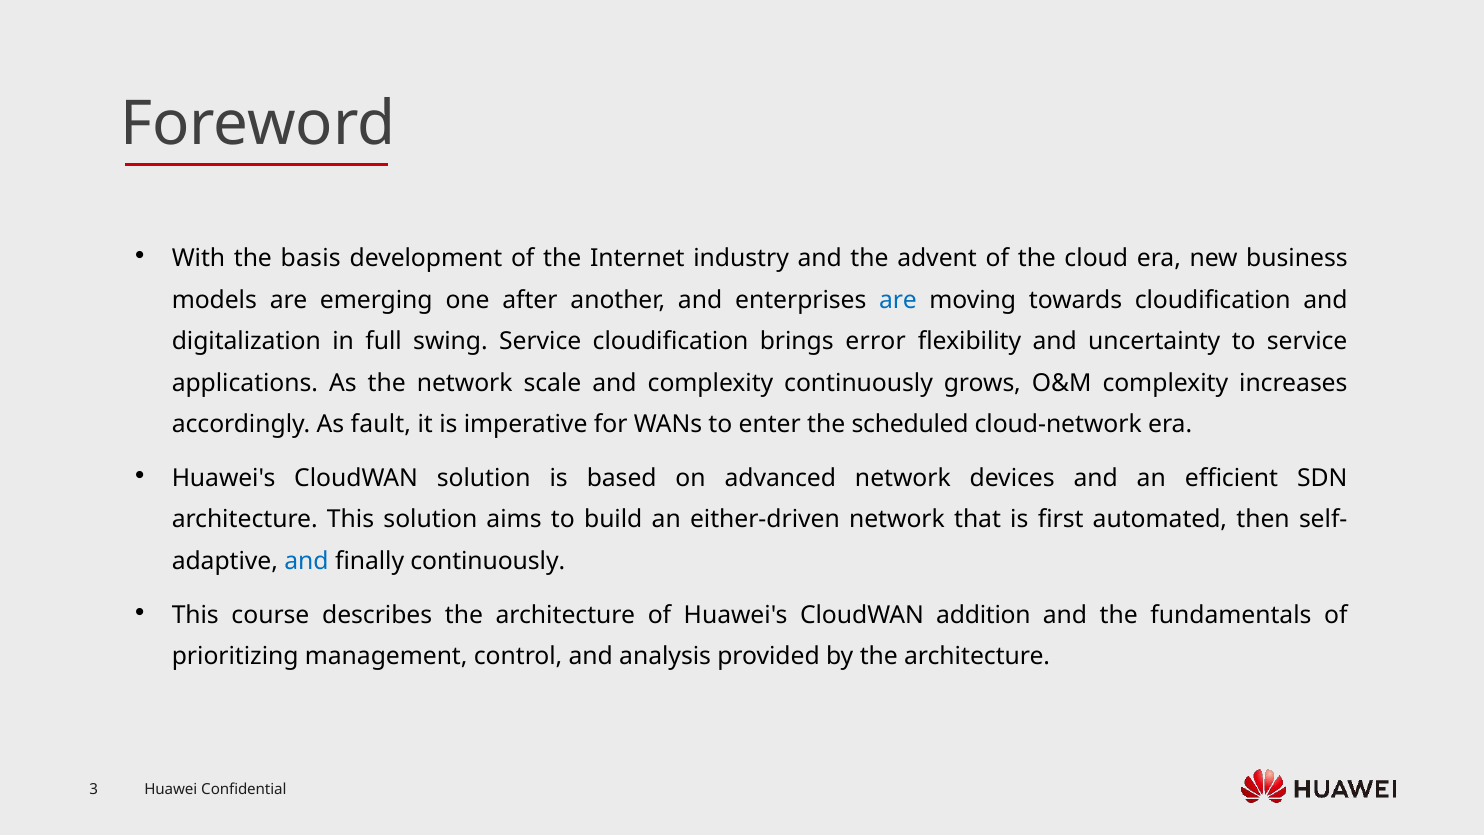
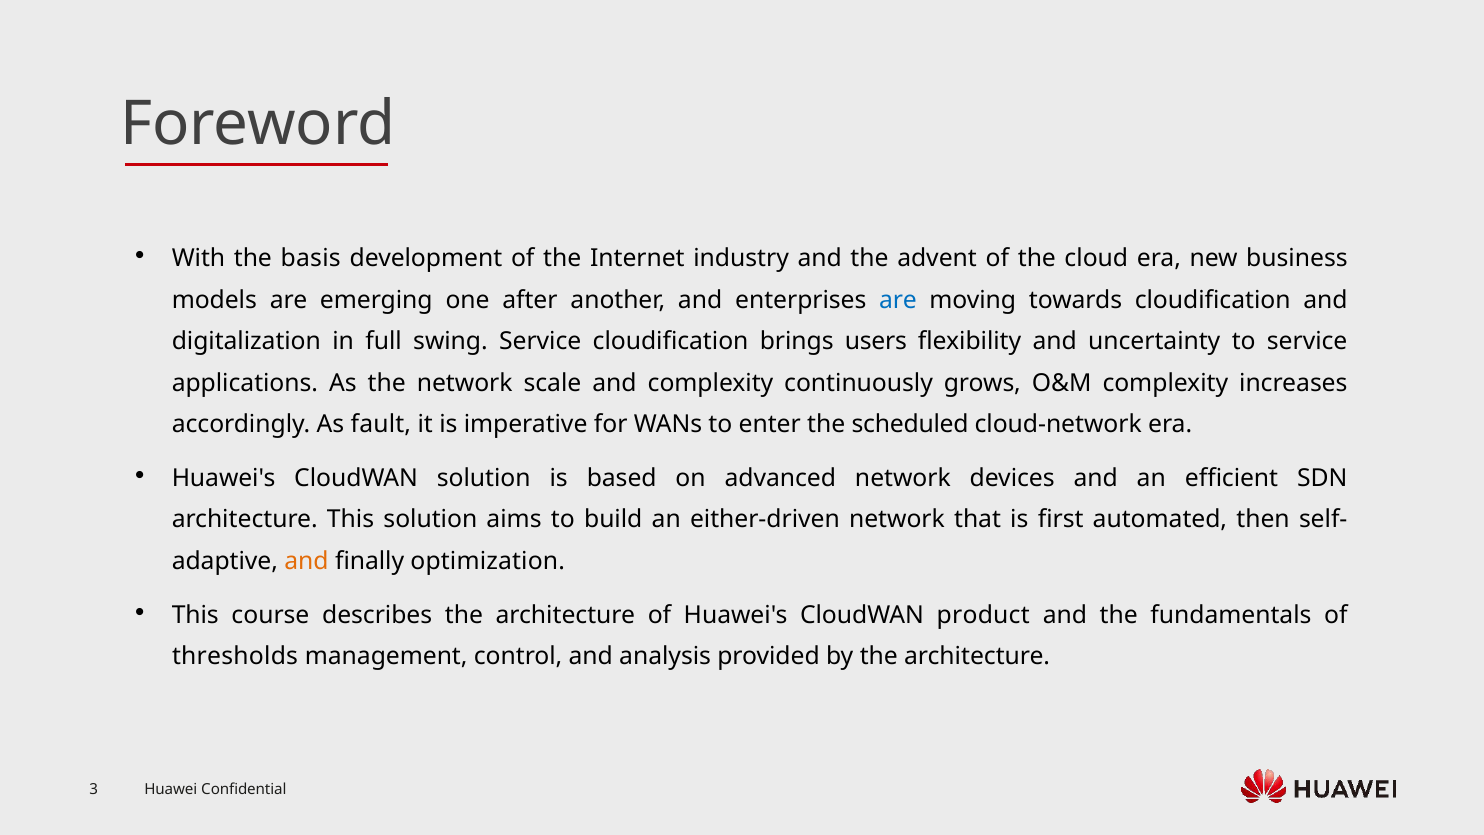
error: error -> users (876, 341)
and colour: blue -> orange (306, 561)
finally continuously: continuously -> optimization (488, 561)
addition: addition -> product (983, 615)
prioritizing: prioritizing -> thresholds (235, 656)
